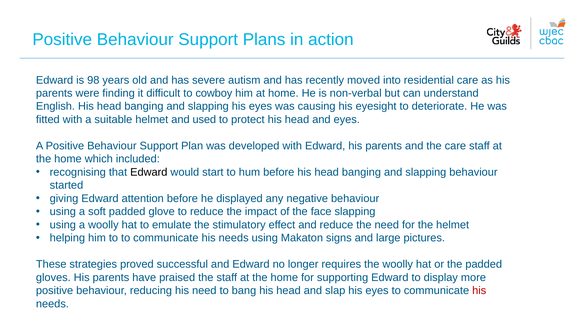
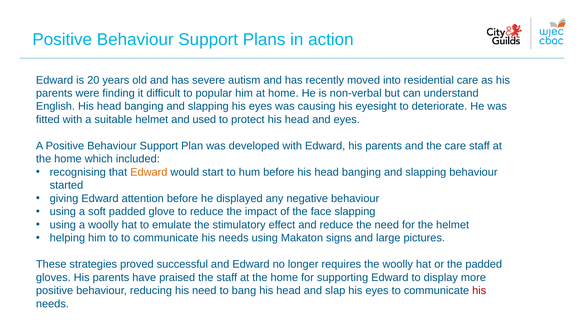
98: 98 -> 20 (93, 80)
cowboy: cowboy -> popular (214, 93)
Edward colour: black -> orange (149, 173)
